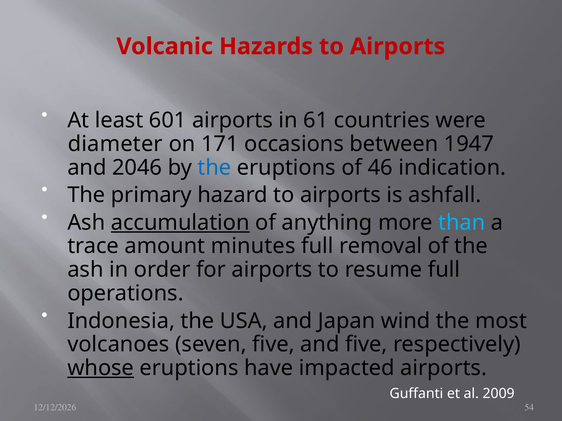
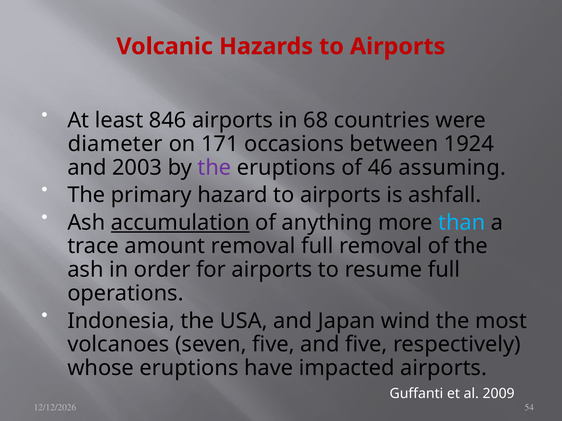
601: 601 -> 846 (168, 120)
61: 61 -> 68 (316, 120)
1947: 1947 -> 1924 (469, 144)
2046: 2046 -> 2003 (137, 168)
the colour: blue -> purple (214, 168)
indication: indication -> assuming (452, 168)
amount minutes: minutes -> removal (253, 246)
whose underline: present -> none (101, 368)
